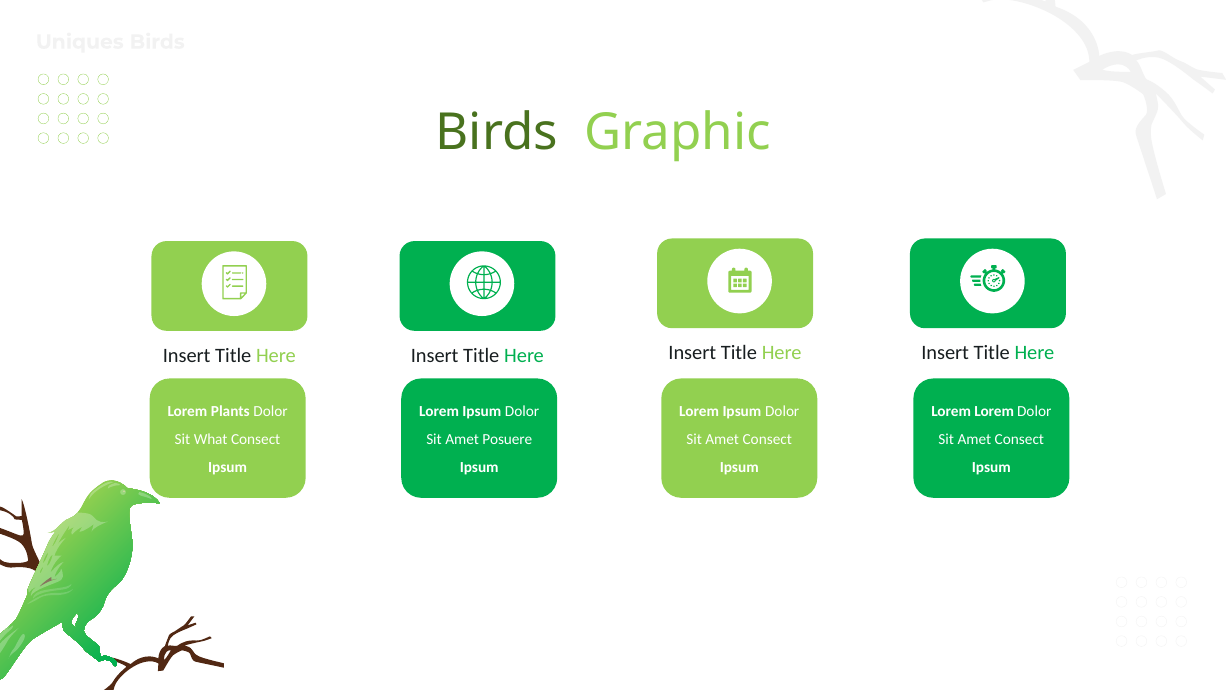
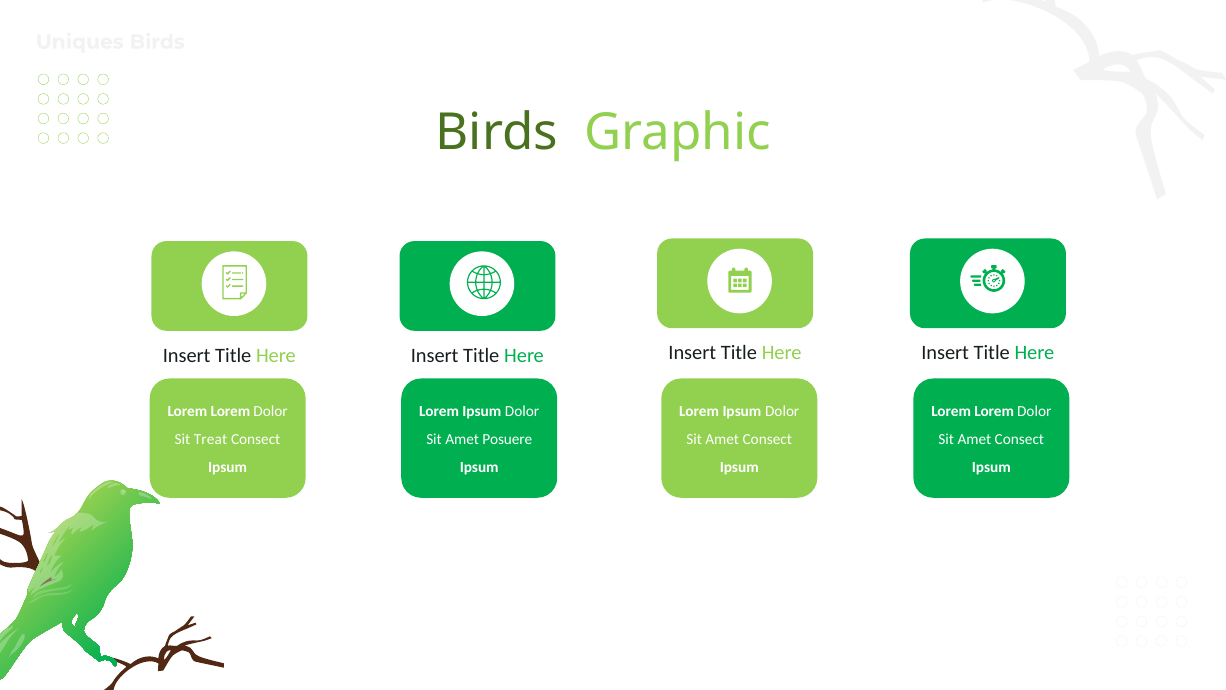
Plants: Plants -> Lorem (230, 412)
What: What -> Treat (211, 439)
